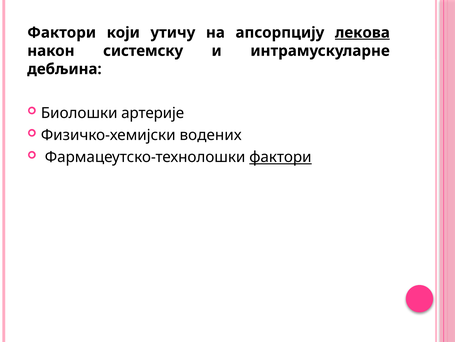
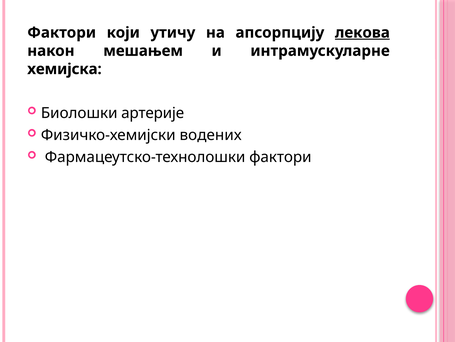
системску: системску -> мешањем (143, 51)
дебљина: дебљина -> хемијска (64, 69)
фактори underline: present -> none (280, 157)
